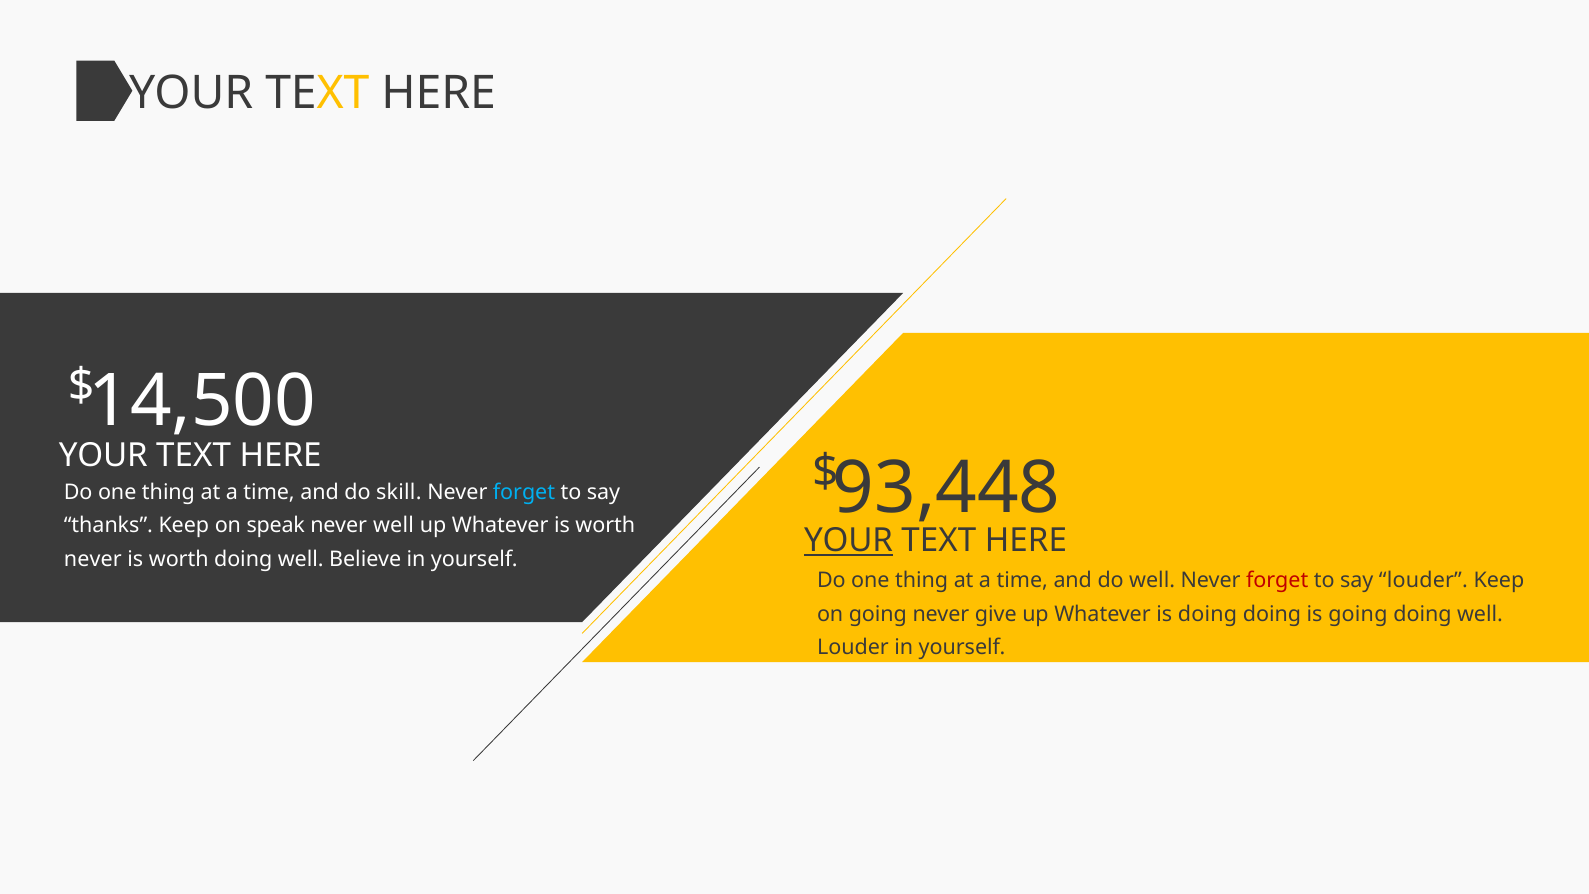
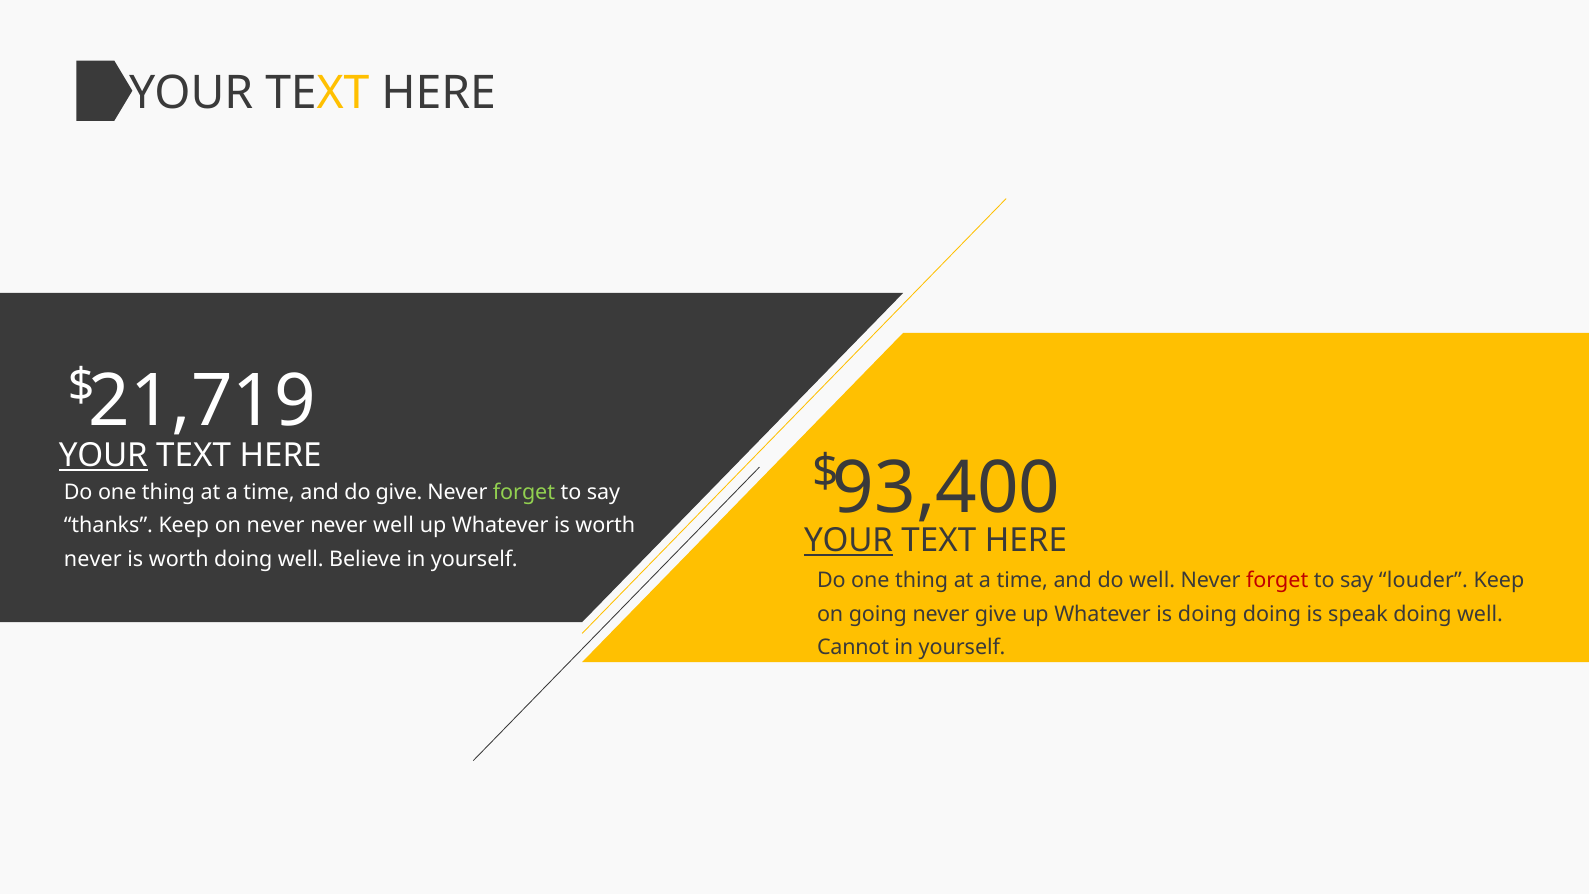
14,500: 14,500 -> 21,719 (202, 401)
YOUR underline: none -> present (103, 455)
93,448: 93,448 -> 93,400 (947, 488)
do skill: skill -> give (399, 492)
forget colour: light blue -> light green (524, 492)
on speak: speak -> never (276, 526)
is going: going -> speak (1358, 614)
Louder: Louder -> Cannot (853, 647)
